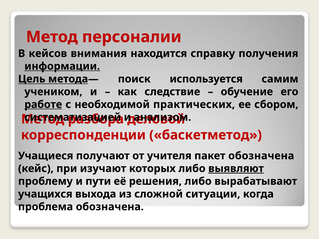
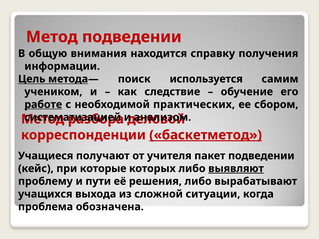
Метод персоналии: персоналии -> подведении (132, 37)
кейсов: кейсов -> общую (48, 54)
информации underline: present -> none (62, 66)
баскетметод underline: none -> present (206, 135)
пакет обозначена: обозначена -> подведении (261, 156)
изучают: изучают -> которые (103, 169)
